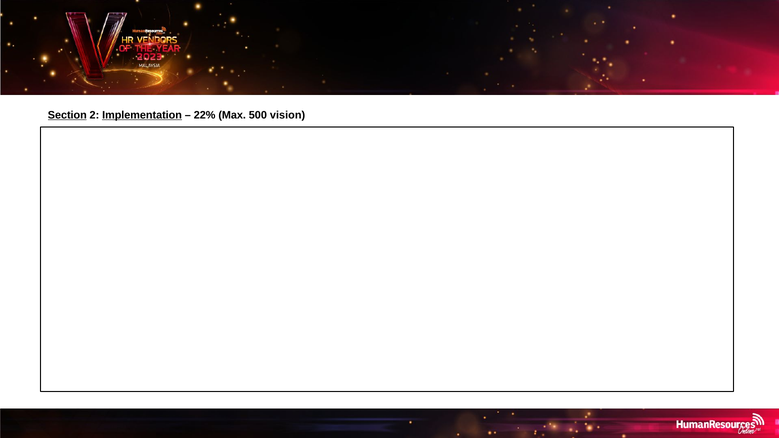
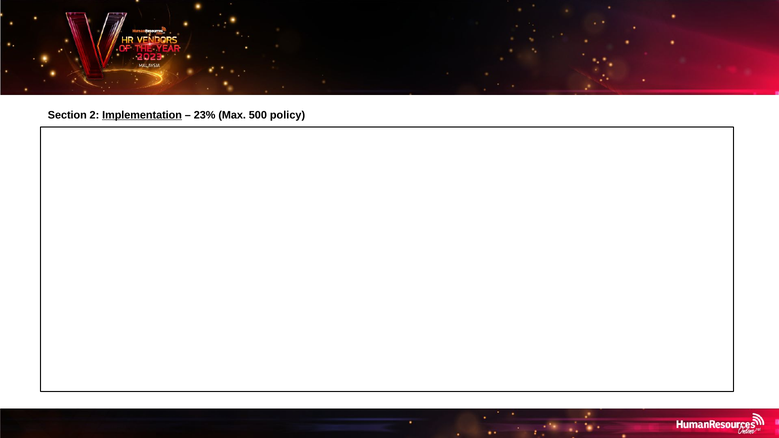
Section underline: present -> none (67, 115)
22%: 22% -> 23% (205, 115)
vision: vision -> policy (288, 115)
